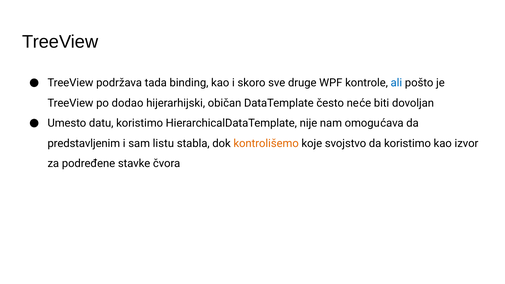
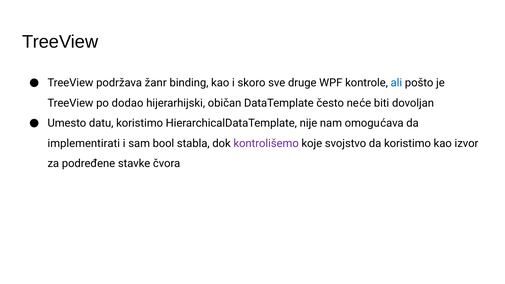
tada: tada -> žanr (156, 83)
predstavljenim: predstavljenim -> implementirati (84, 143)
listu: listu -> bool (163, 143)
kontrolišemo colour: orange -> purple (266, 143)
